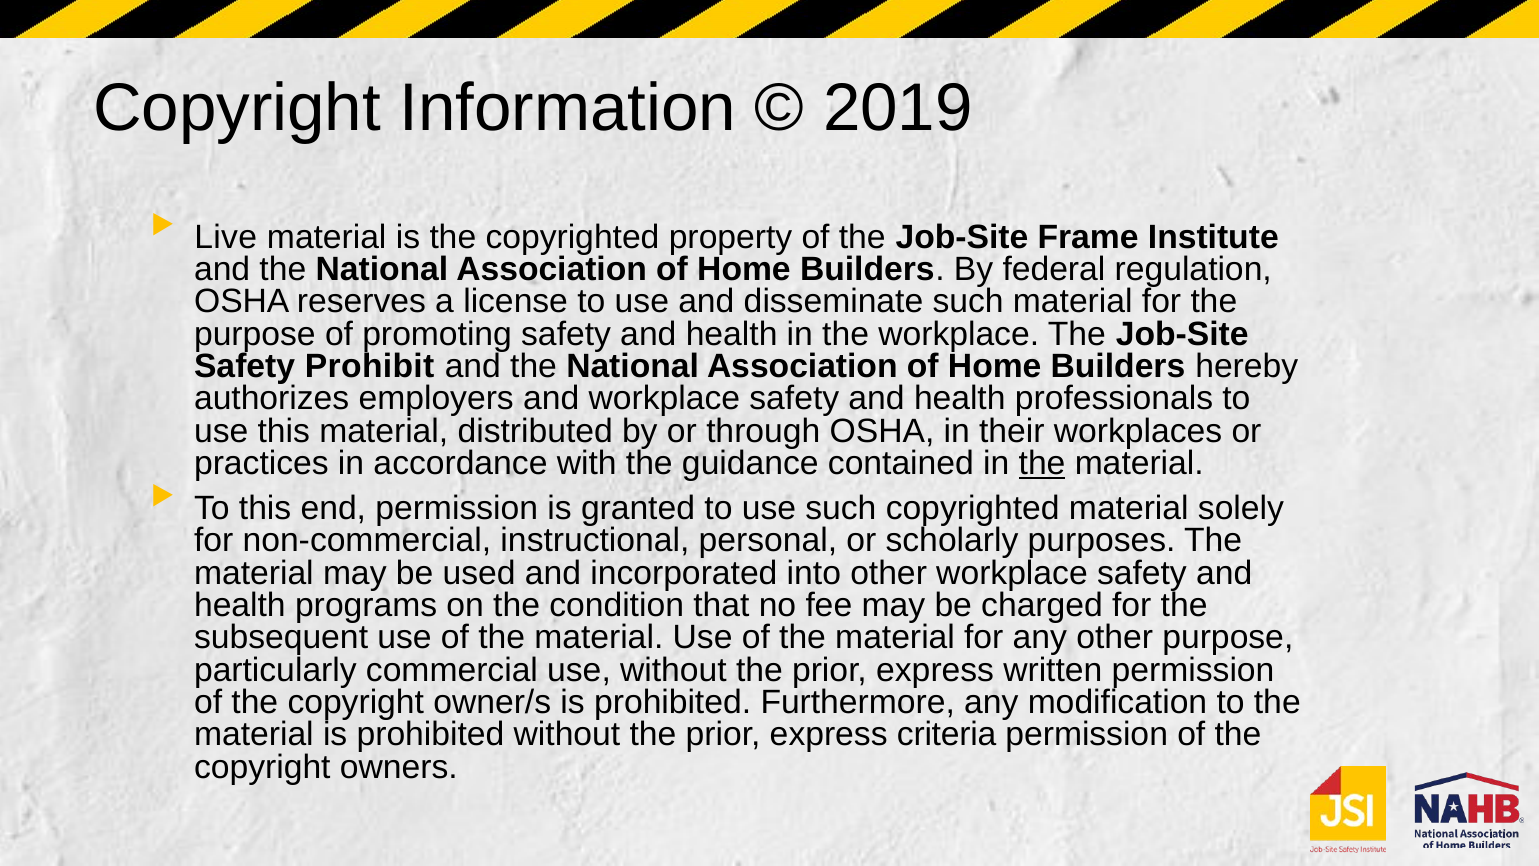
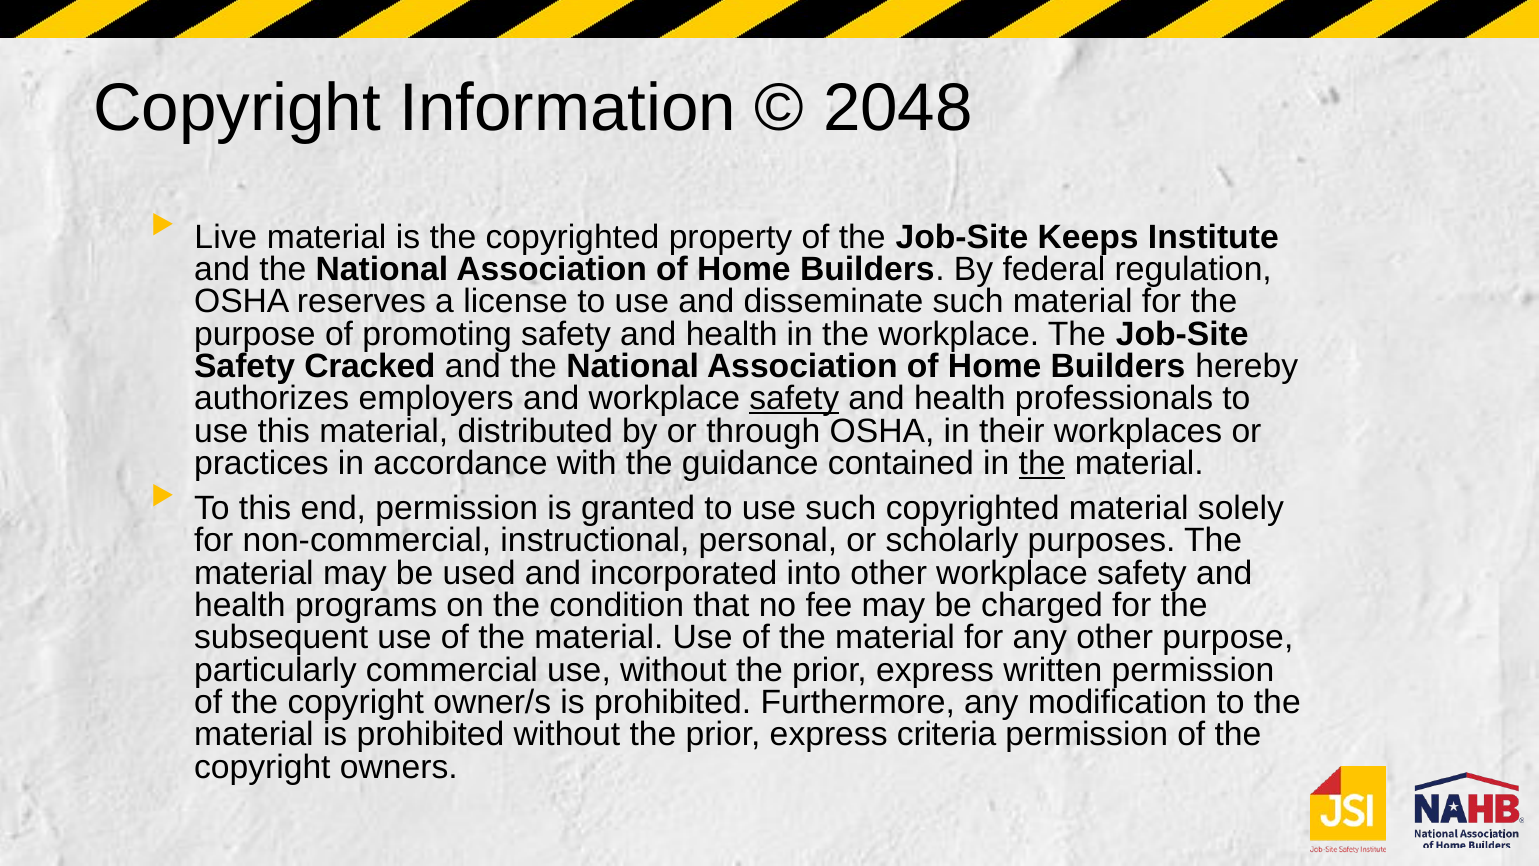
2019: 2019 -> 2048 (898, 108)
Frame: Frame -> Keeps (1088, 237)
Prohibit: Prohibit -> Cracked (370, 366)
safety underline: none -> present (794, 399)
